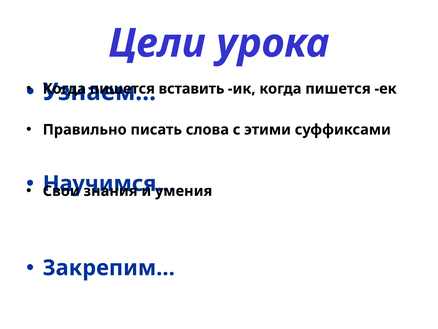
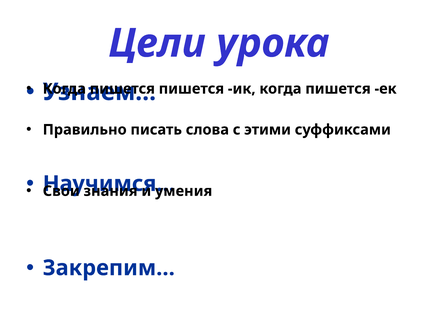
вставить: вставить -> пишется (191, 89)
